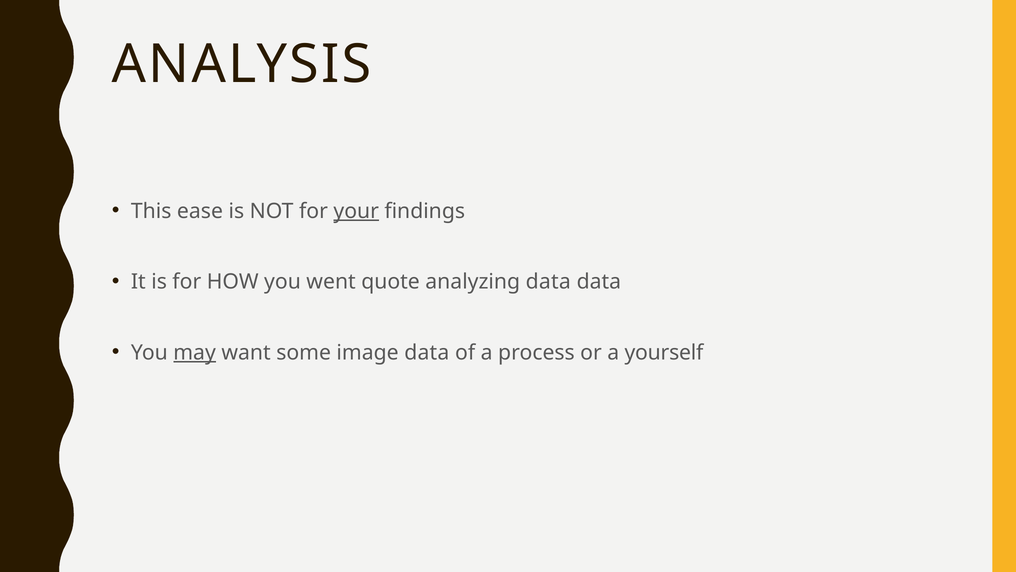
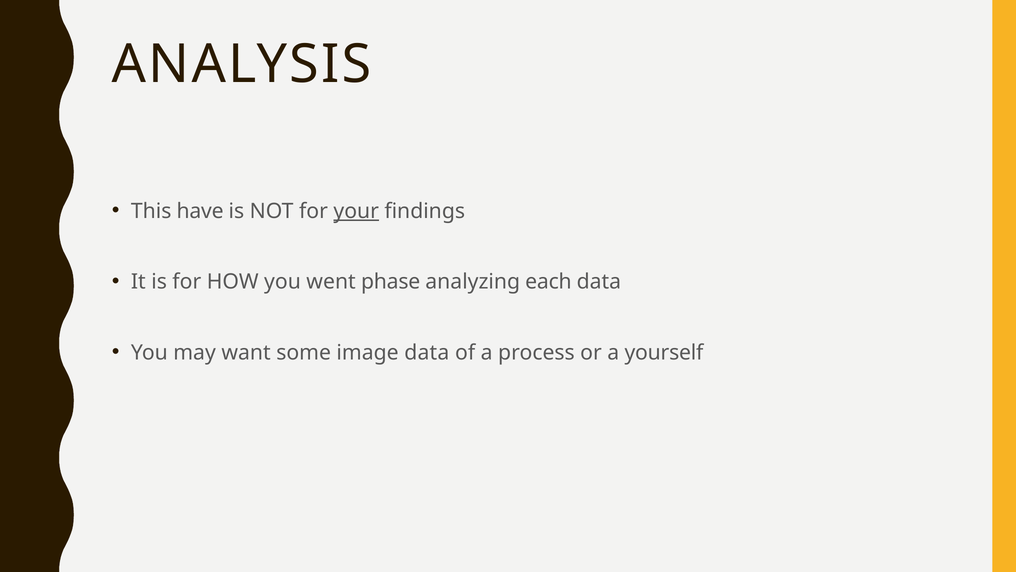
ease: ease -> have (200, 211)
quote: quote -> phase (391, 282)
analyzing data: data -> each (548, 282)
may underline: present -> none (195, 352)
